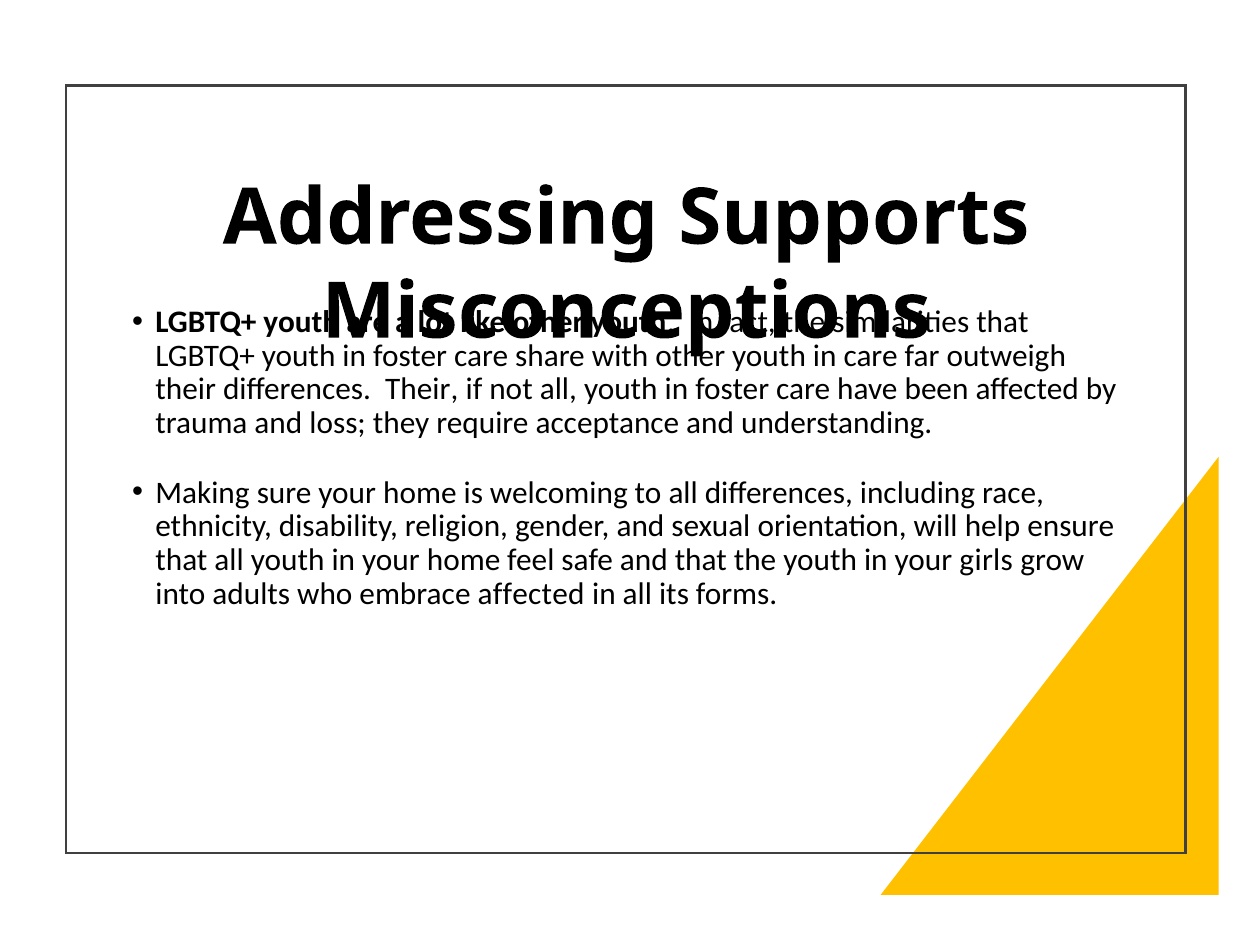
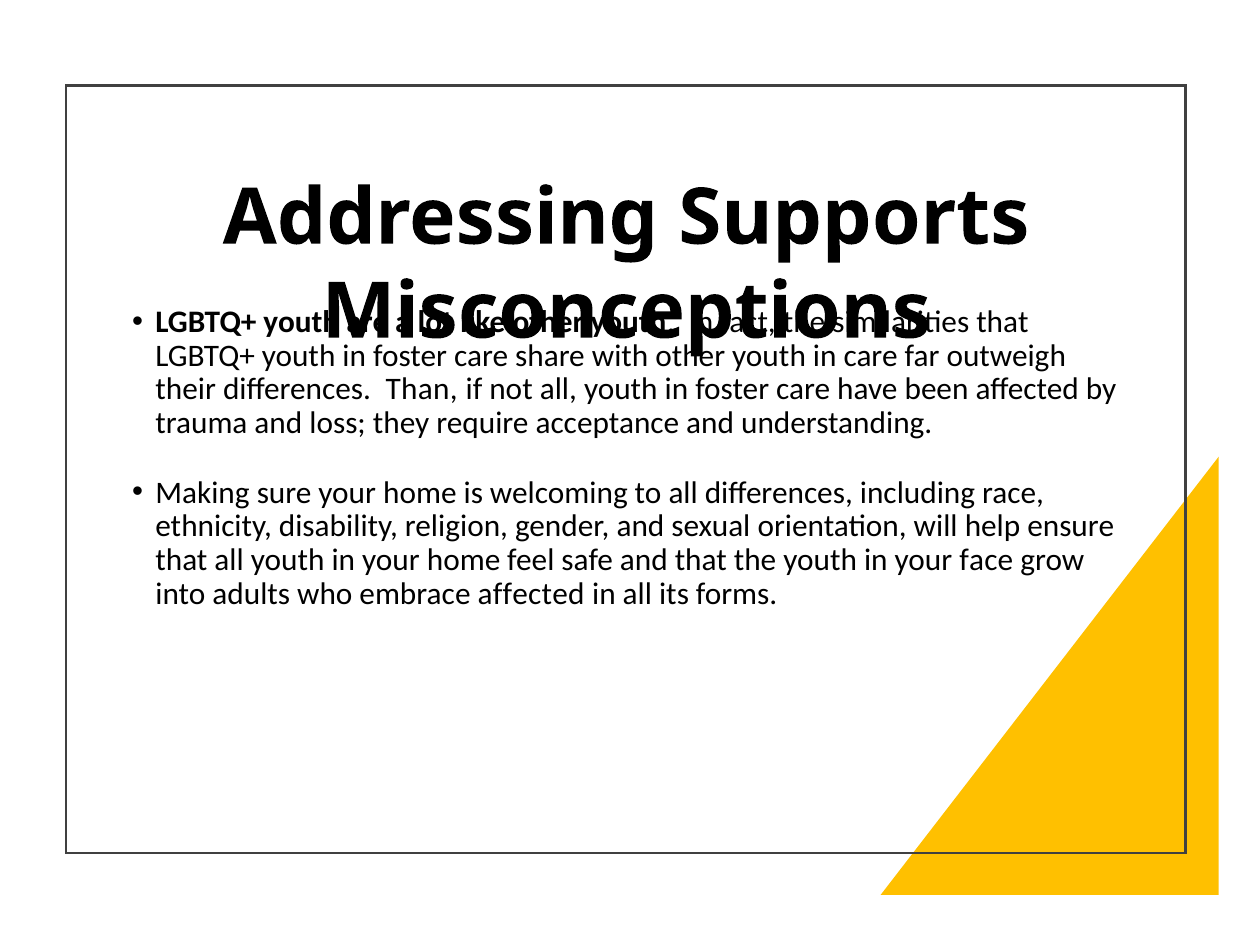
differences Their: Their -> Than (422, 390)
girls: girls -> face (986, 560)
